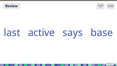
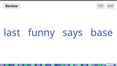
active: active -> funny (41, 33)
